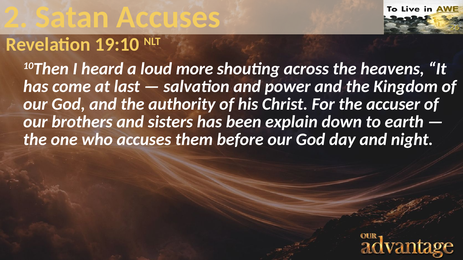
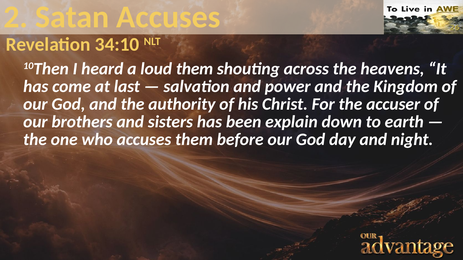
19:10: 19:10 -> 34:10 (117, 45)
loud more: more -> them (195, 69)
